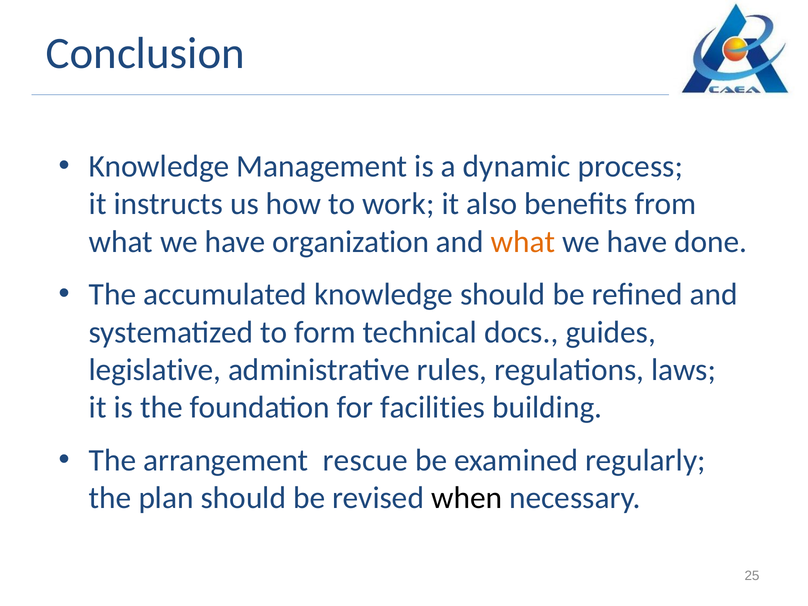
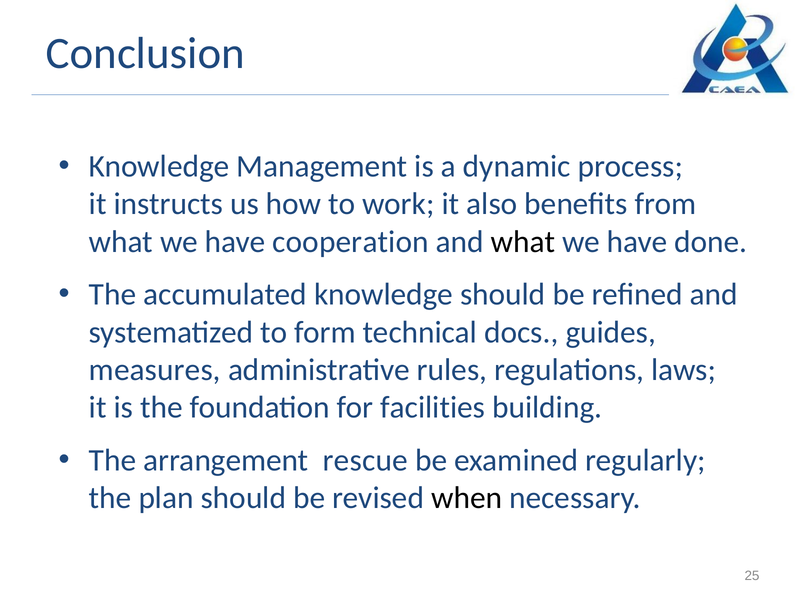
organization: organization -> cooperation (351, 242)
what colour: orange -> black (523, 242)
legislative: legislative -> measures (155, 370)
